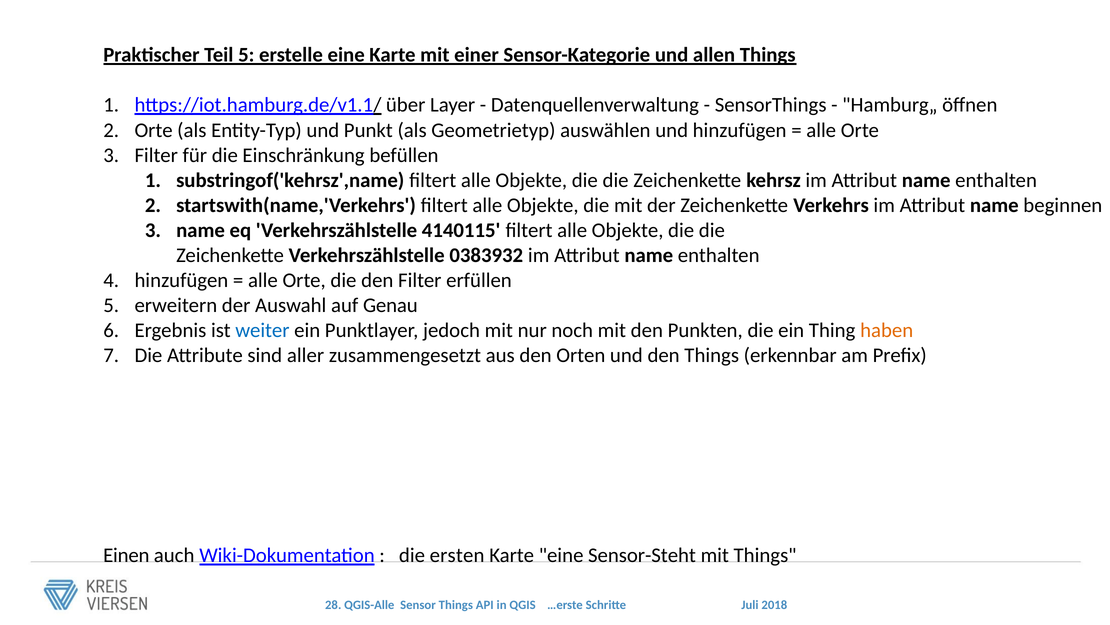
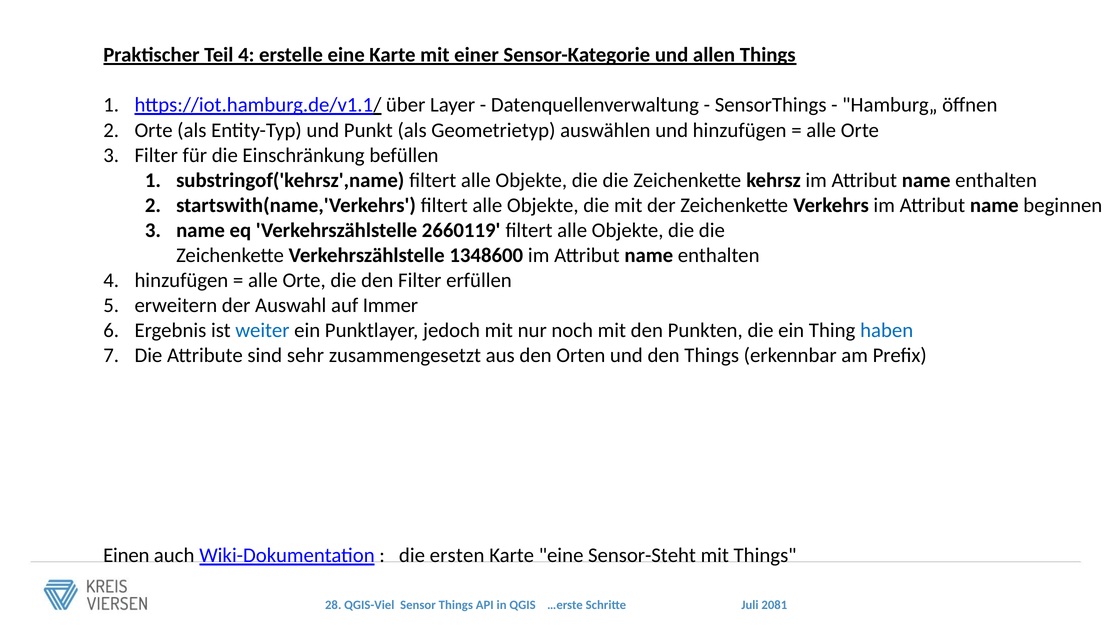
Teil 5: 5 -> 4 (246, 55)
4140115: 4140115 -> 2660119 (461, 230)
0383932: 0383932 -> 1348600 (486, 255)
Genau: Genau -> Immer (390, 305)
haben colour: orange -> blue (887, 330)
aller: aller -> sehr (305, 355)
QGIS-Alle: QGIS-Alle -> QGIS-Viel (369, 604)
2018: 2018 -> 2081 (774, 604)
